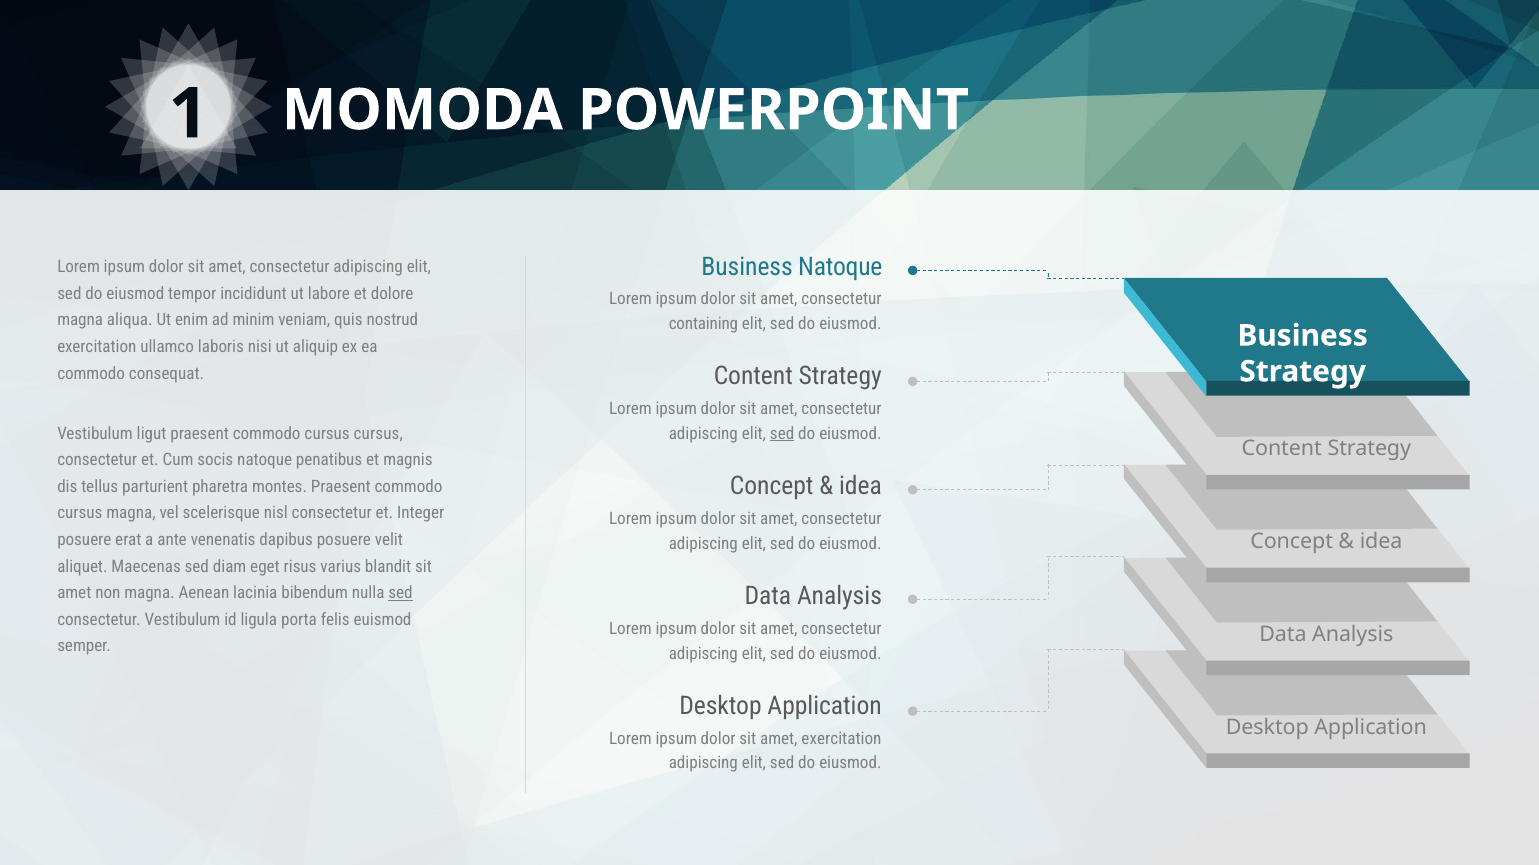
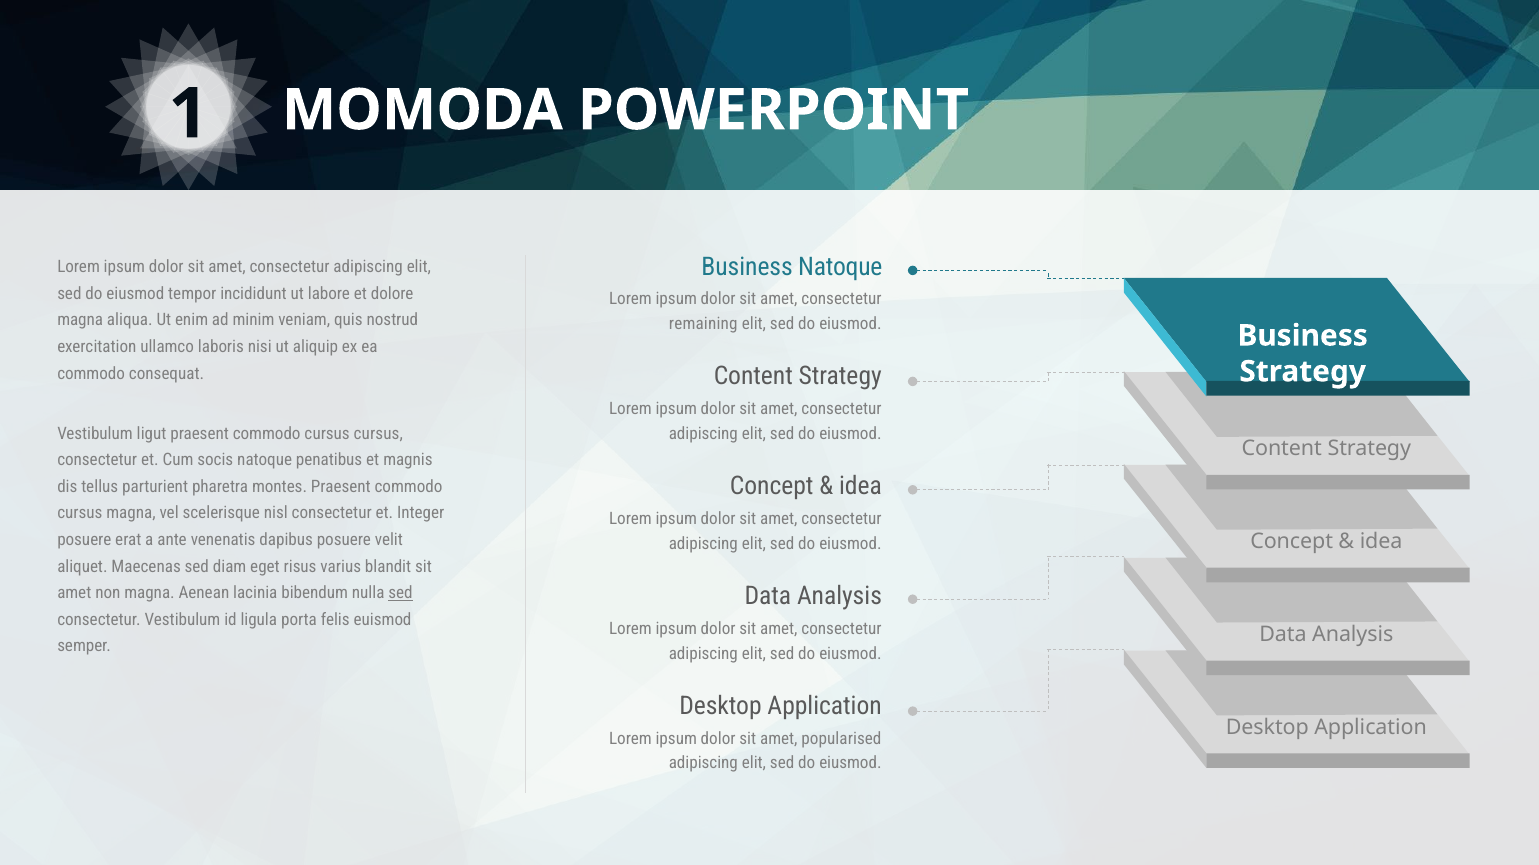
containing: containing -> remaining (703, 324)
sed underline: present -> none (782, 434)
amet exercitation: exercitation -> popularised (841, 739)
